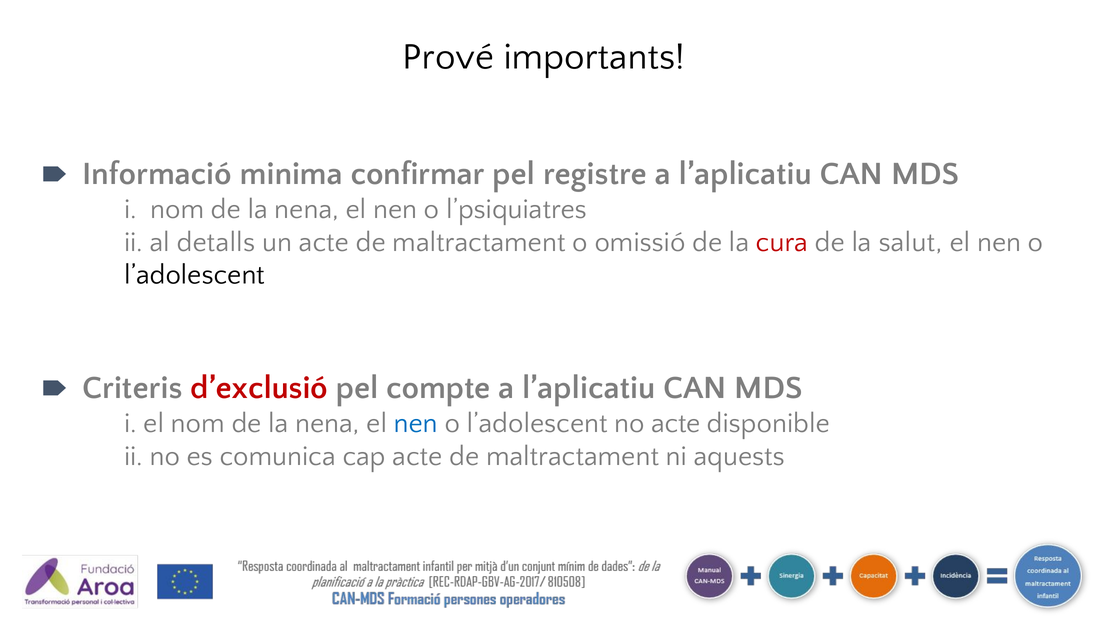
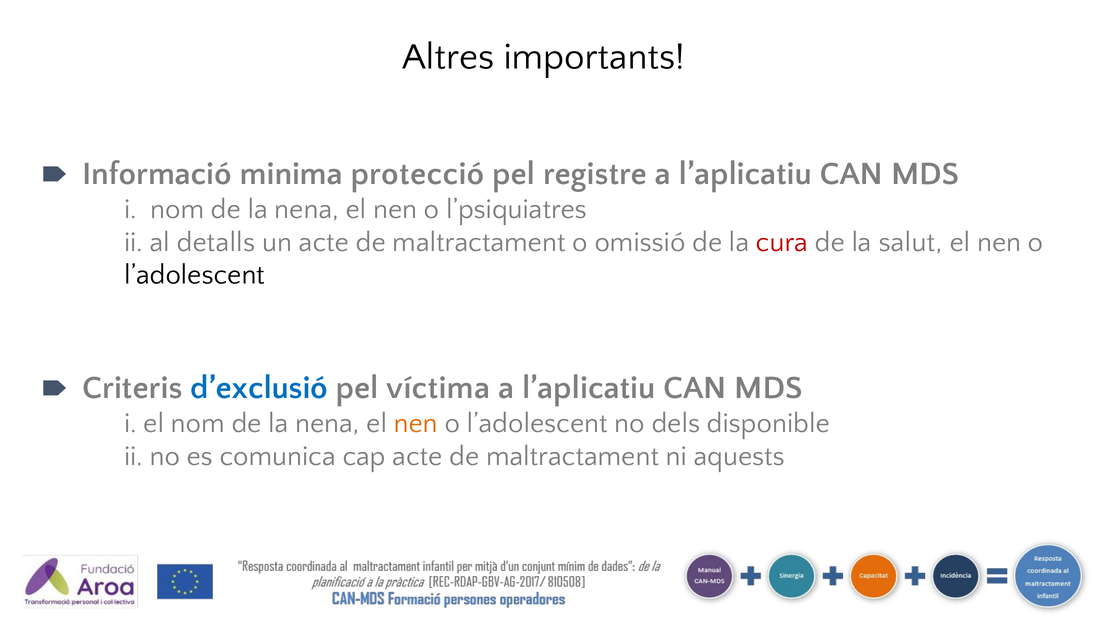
Prové: Prové -> Altres (448, 57)
confirmar: confirmar -> protecció (417, 174)
d’exclusió colour: red -> blue (259, 388)
compte: compte -> víctima (438, 388)
nen colour: blue -> orange (416, 423)
no acte: acte -> dels (676, 423)
